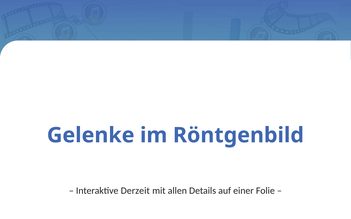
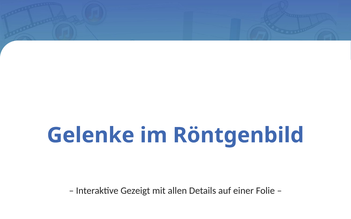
Derzeit: Derzeit -> Gezeigt (135, 191)
